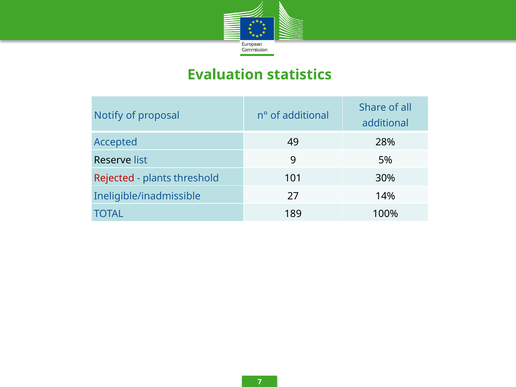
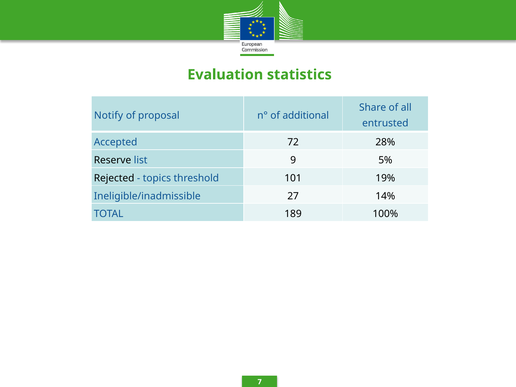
additional: additional -> entrusted (385, 123)
49: 49 -> 72 (293, 142)
Rejected colour: red -> black (114, 178)
plants: plants -> topics (157, 178)
30%: 30% -> 19% (385, 178)
